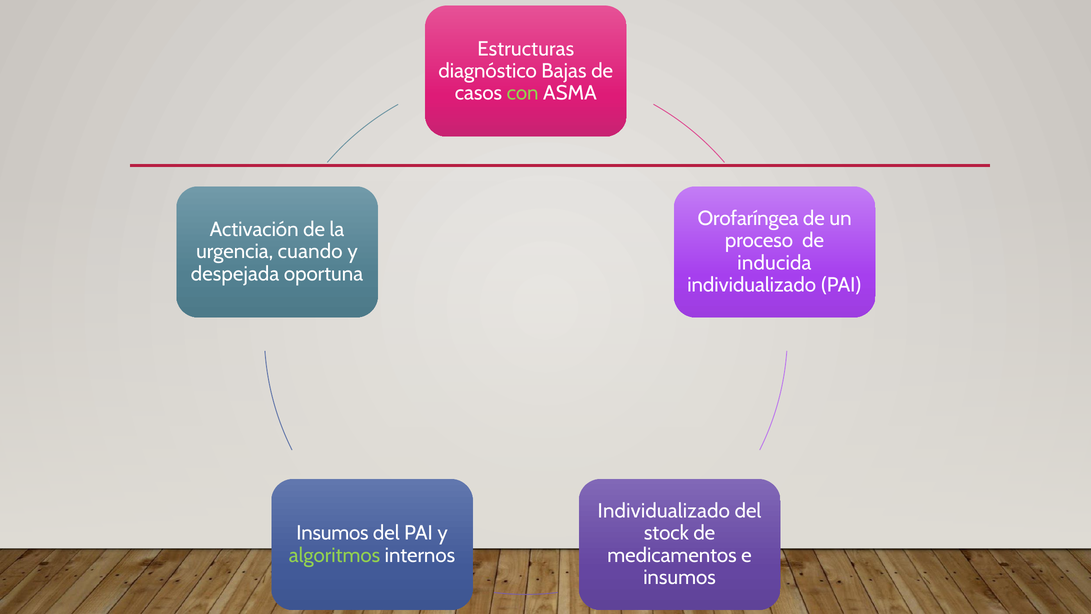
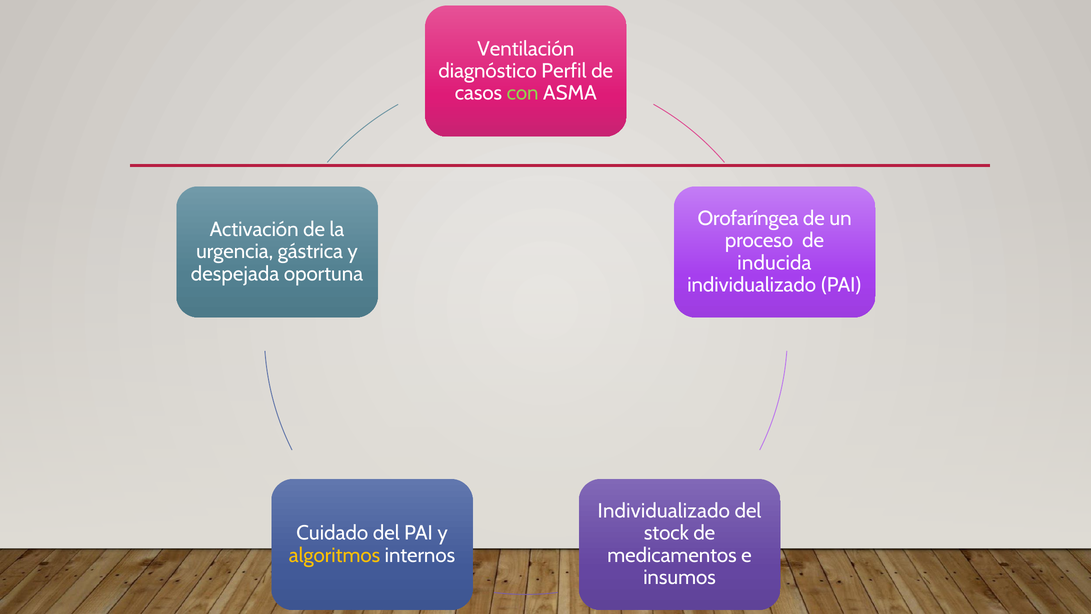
Estructuras: Estructuras -> Ventilación (526, 49)
Bajas: Bajas -> Perfil (564, 71)
cuando: cuando -> gástrica (310, 252)
Insumos: Insumos -> Cuidado (332, 533)
algoritmos colour: light green -> yellow (334, 555)
